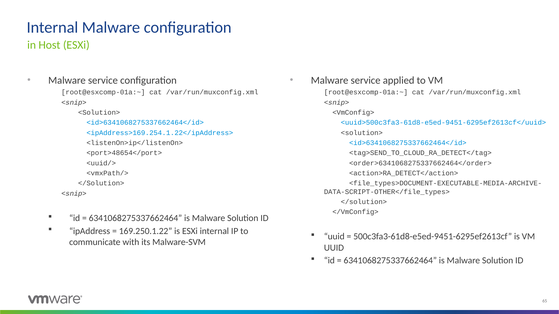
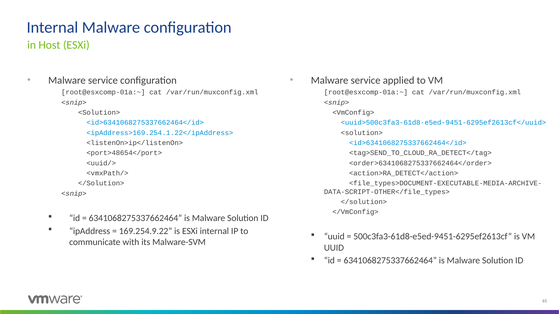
169.250.1.22: 169.250.1.22 -> 169.254.9.22 (146, 231)
